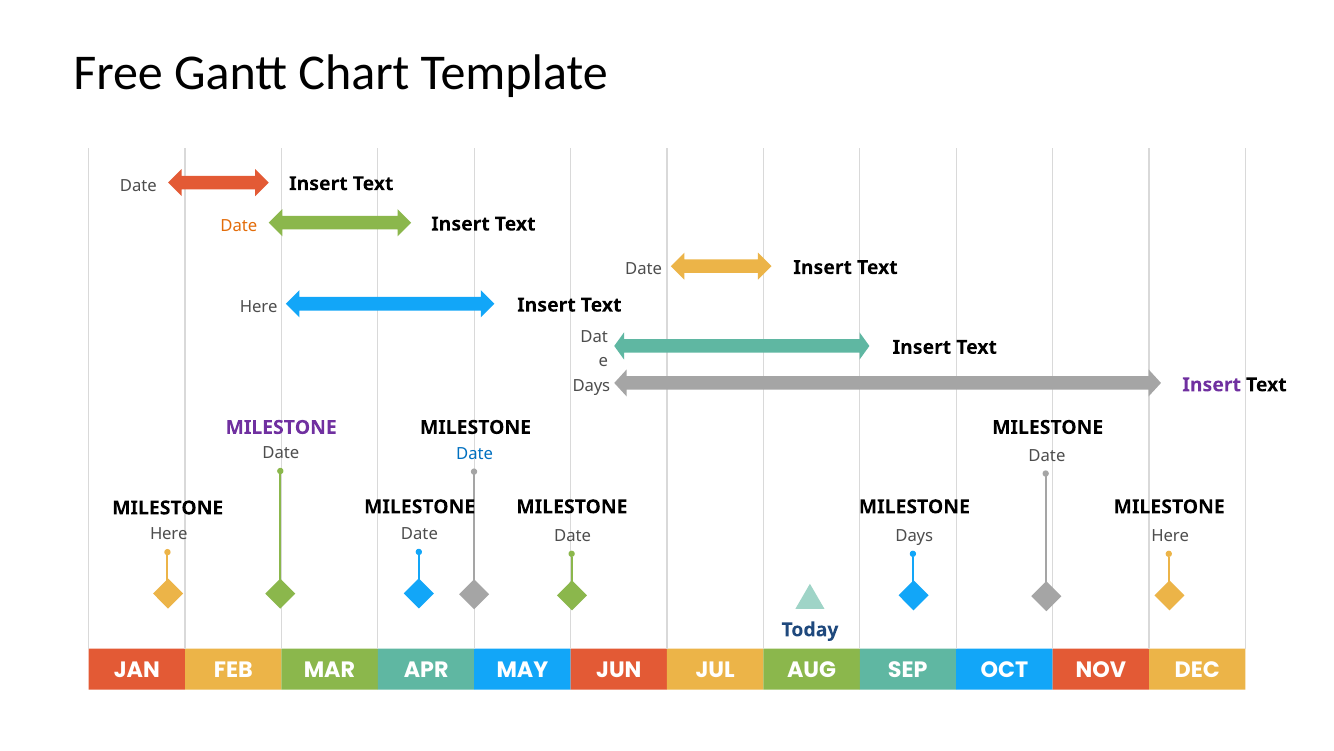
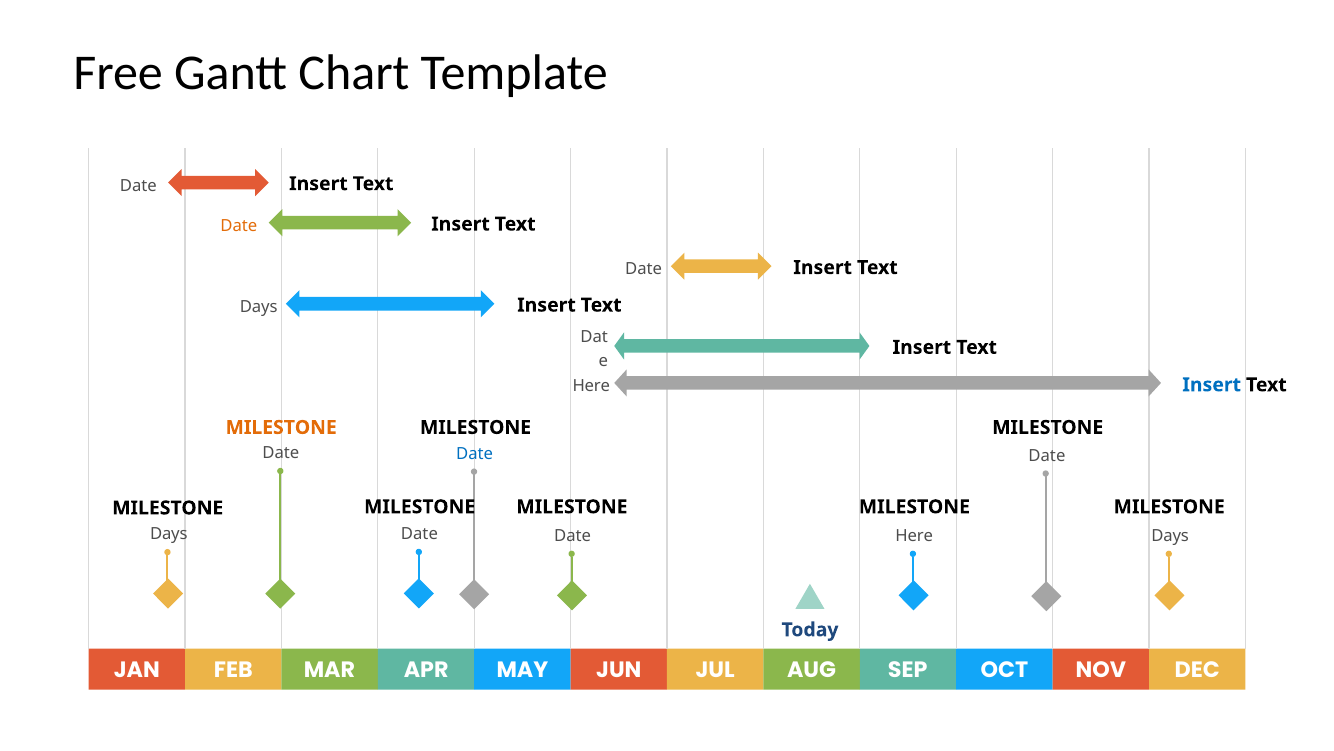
Here: Here -> Days (259, 307)
Days: Days -> Here (591, 386)
Insert colour: purple -> blue (1212, 385)
MILESTONE colour: purple -> orange (281, 427)
Here: Here -> Days (169, 534)
Date Days: Days -> Here (914, 536)
Here: Here -> Days (1170, 536)
